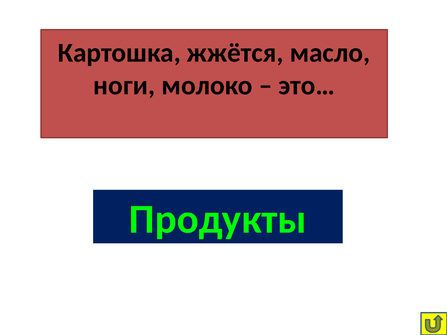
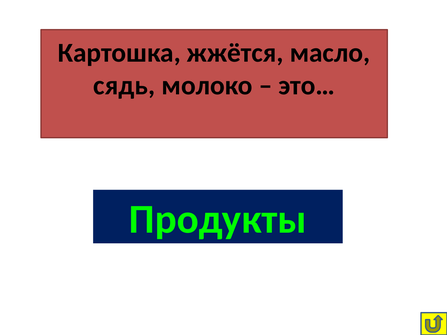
ноги: ноги -> сядь (124, 86)
